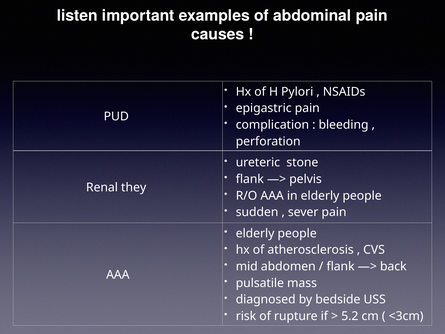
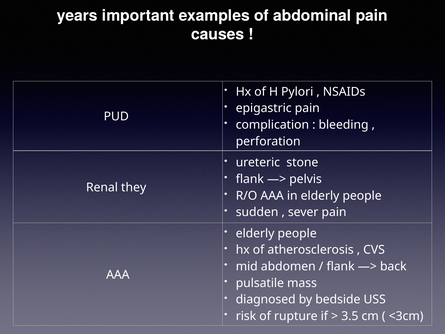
listen: listen -> years (77, 16)
5.2: 5.2 -> 3.5 (350, 316)
